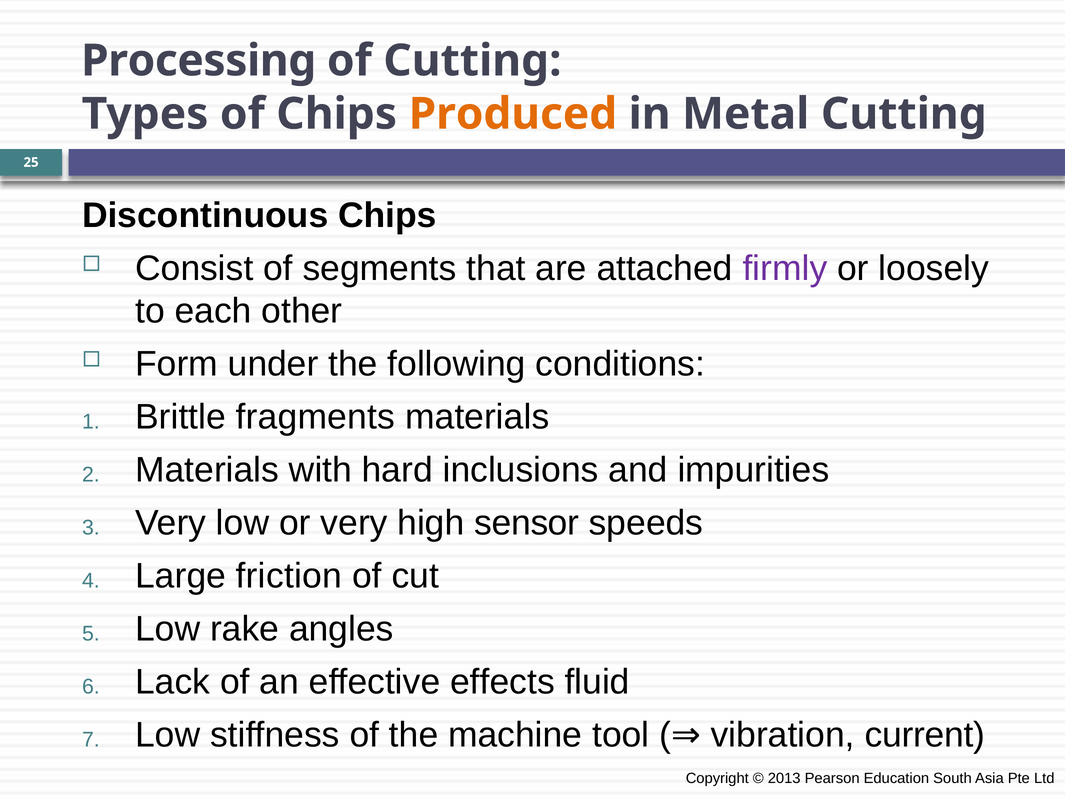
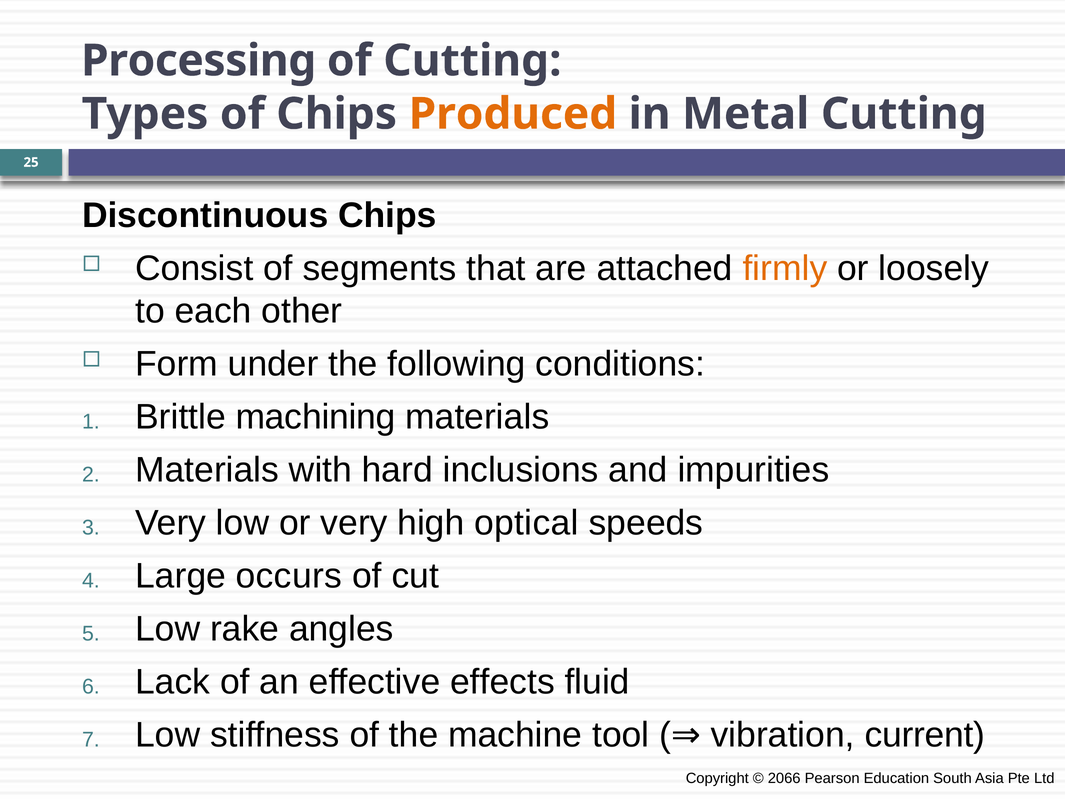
firmly colour: purple -> orange (785, 268)
fragments: fragments -> machining (316, 417)
sensor: sensor -> optical (526, 523)
friction: friction -> occurs (289, 576)
2013: 2013 -> 2066 (784, 778)
